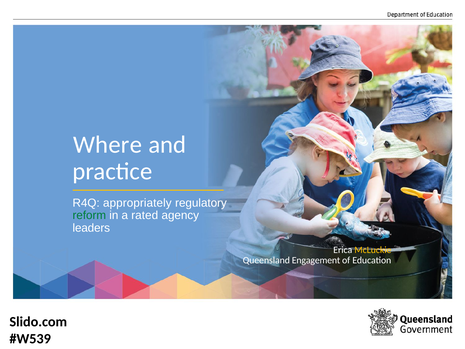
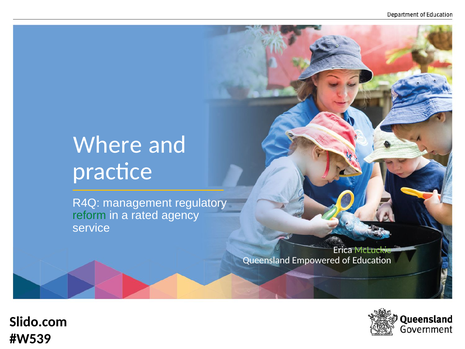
appropriately: appropriately -> management (137, 203)
leaders: leaders -> service (91, 228)
McLuckie colour: yellow -> light green (373, 250)
Engagement: Engagement -> Empowered (316, 260)
